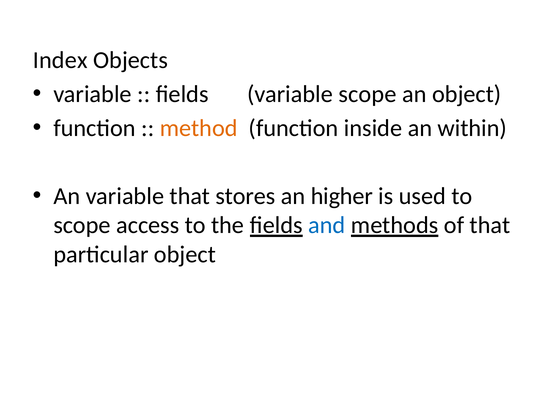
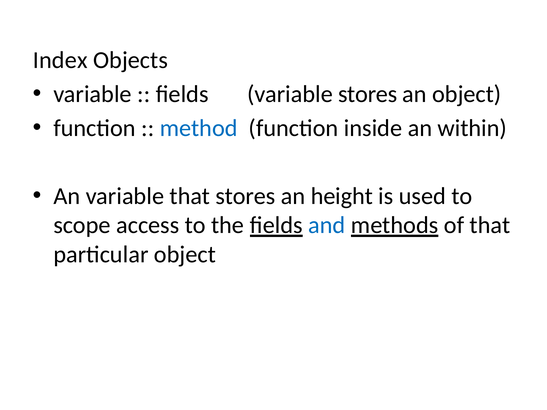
variable scope: scope -> stores (368, 94)
method colour: orange -> blue (199, 128)
higher: higher -> height (342, 196)
